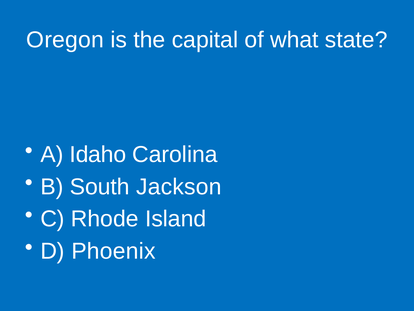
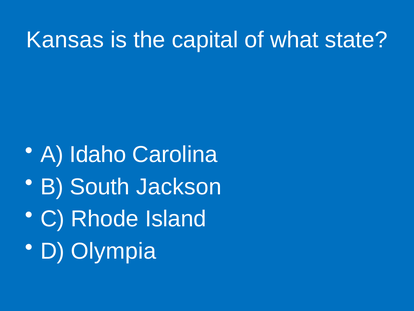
Oregon: Oregon -> Kansas (65, 40)
Phoenix: Phoenix -> Olympia (114, 251)
